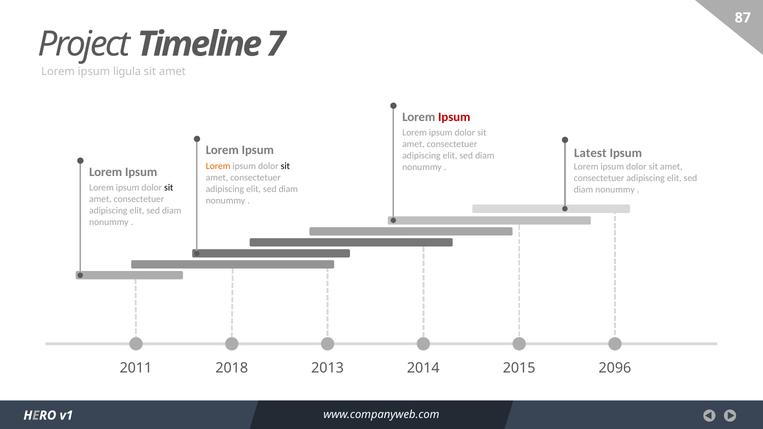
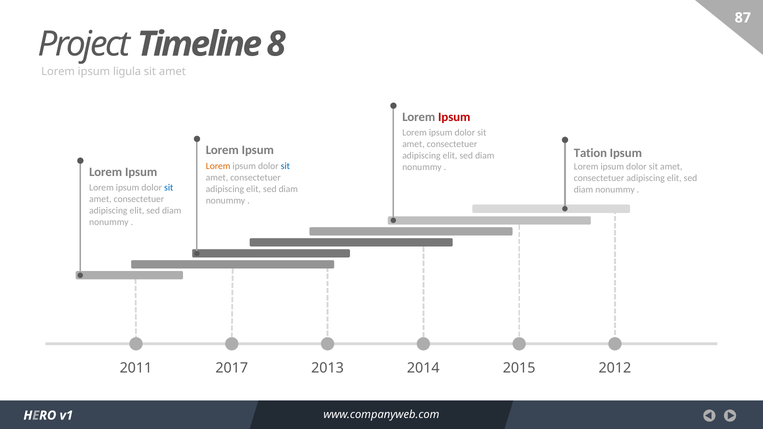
7: 7 -> 8 (276, 44)
Latest: Latest -> Tation (590, 153)
sit colour: black -> blue (285, 166)
sit colour: black -> blue (169, 188)
2018: 2018 -> 2017 (232, 368)
2096: 2096 -> 2012 (615, 368)
